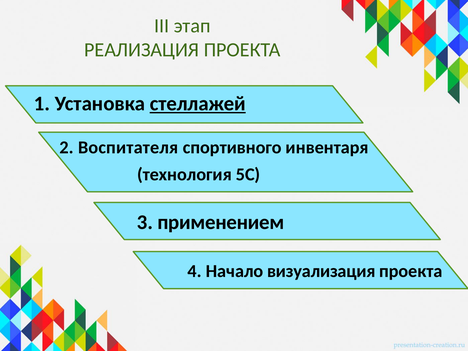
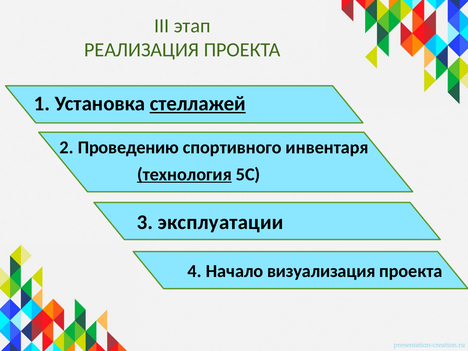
Воспитателя: Воспитателя -> Проведению (128, 147)
технология underline: none -> present (184, 174)
применением: применением -> эксплуатации (221, 222)
